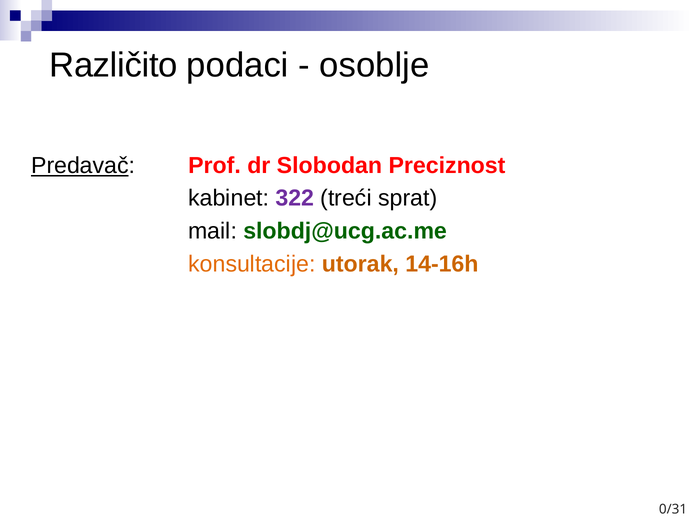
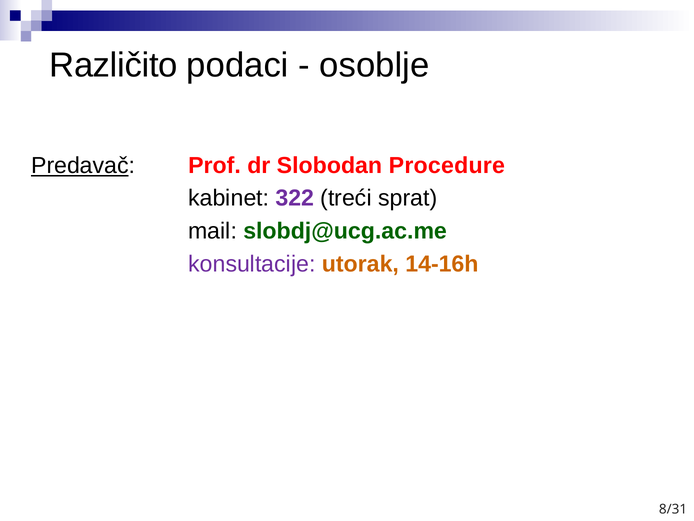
Preciznost: Preciznost -> Procedure (447, 165)
konsultacije colour: orange -> purple (252, 264)
0/31: 0/31 -> 8/31 (673, 509)
